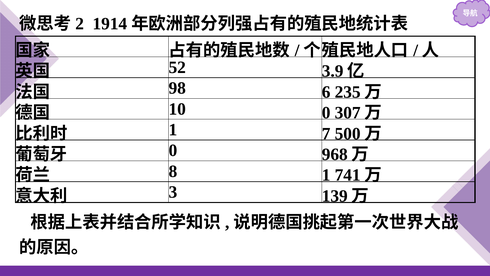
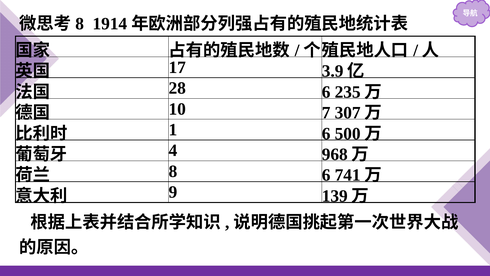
2: 2 -> 8 (80, 24)
52: 52 -> 17 (177, 67)
98: 98 -> 28 (177, 88)
10 0: 0 -> 7 (326, 113)
1 7: 7 -> 6 (326, 133)
0: 0 -> 4 (173, 150)
8 1: 1 -> 6 (326, 175)
3: 3 -> 9 (173, 192)
